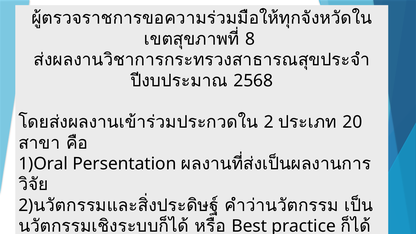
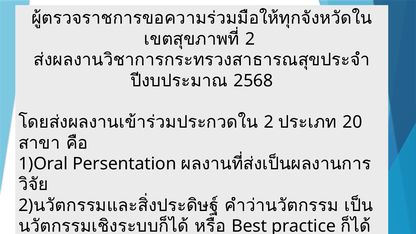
8: 8 -> 2 (250, 39)
